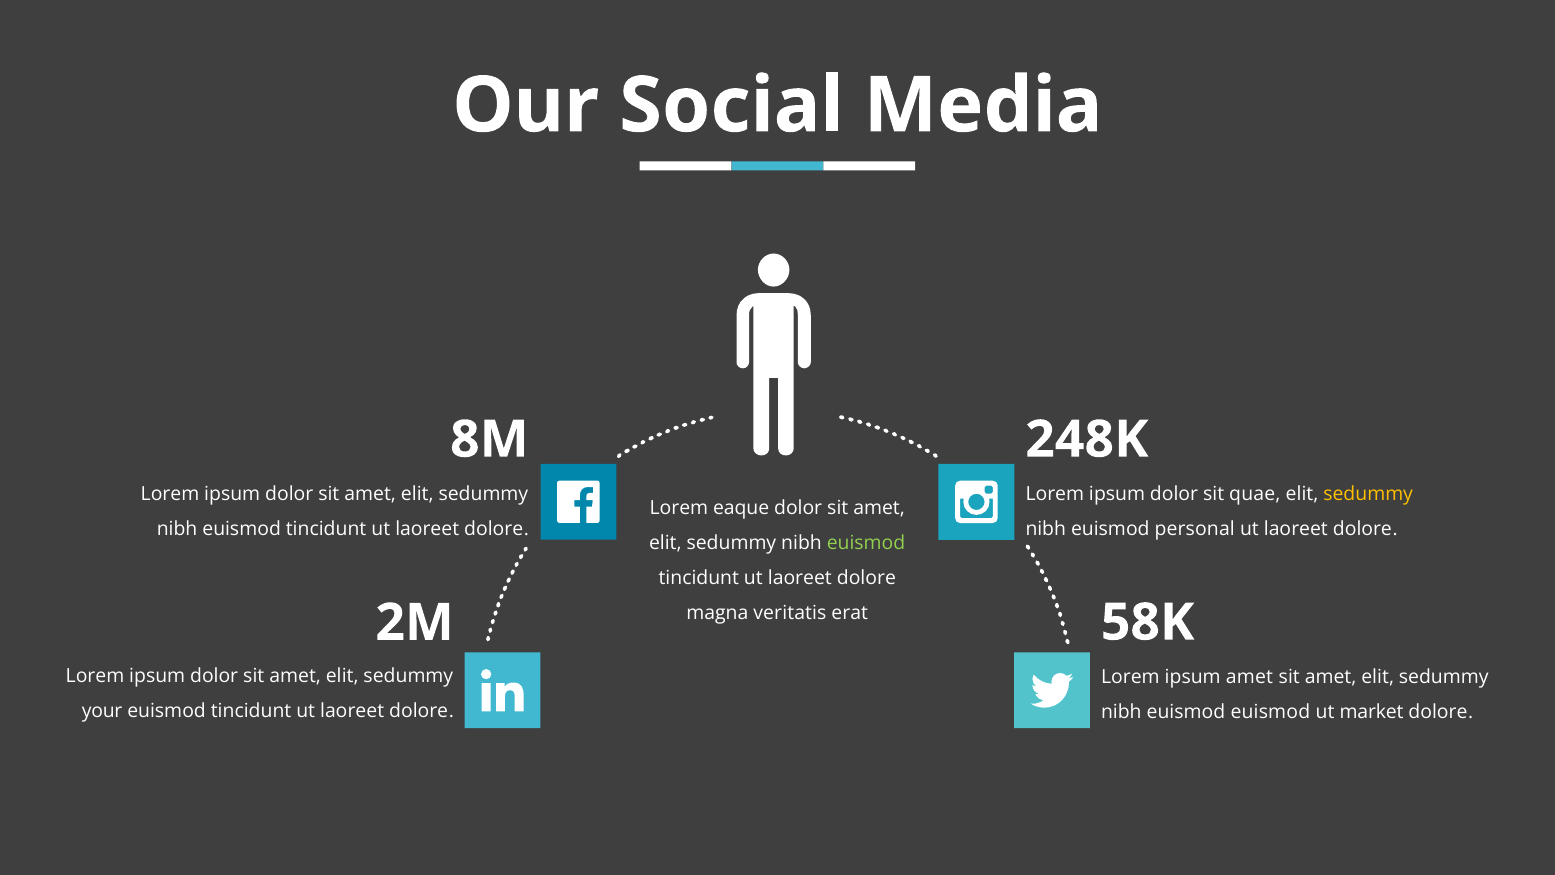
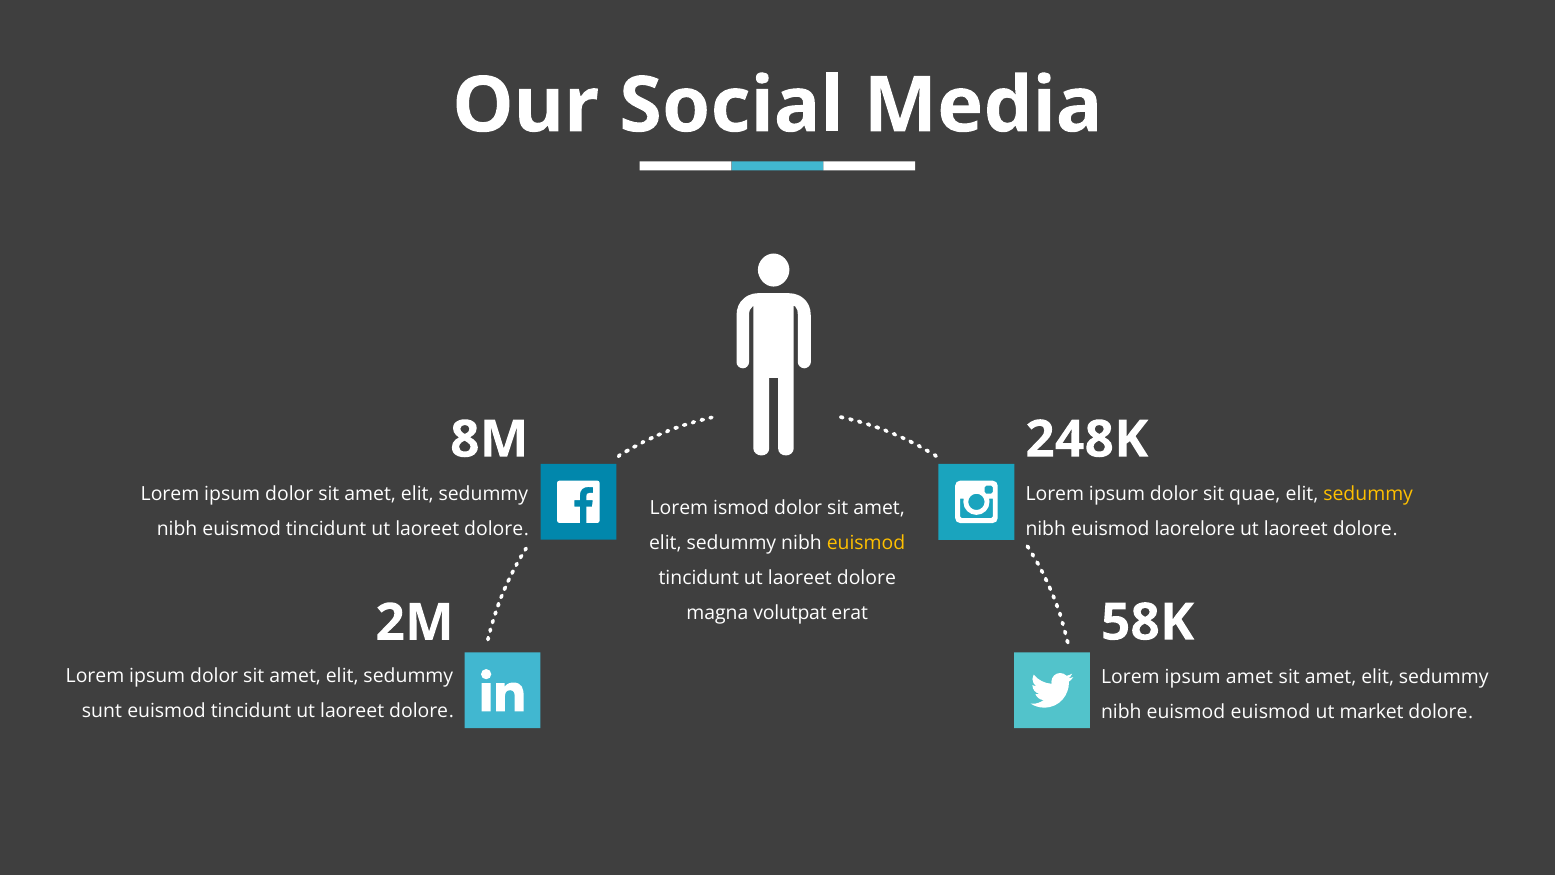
eaque: eaque -> ismod (741, 508)
personal: personal -> laorelore (1195, 529)
euismod colour: light green -> yellow (866, 543)
veritatis: veritatis -> volutpat (790, 613)
your: your -> sunt (102, 711)
